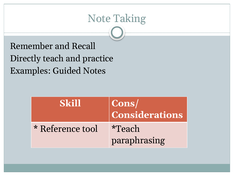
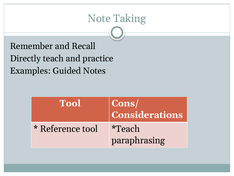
Skill: Skill -> Tool (70, 103)
